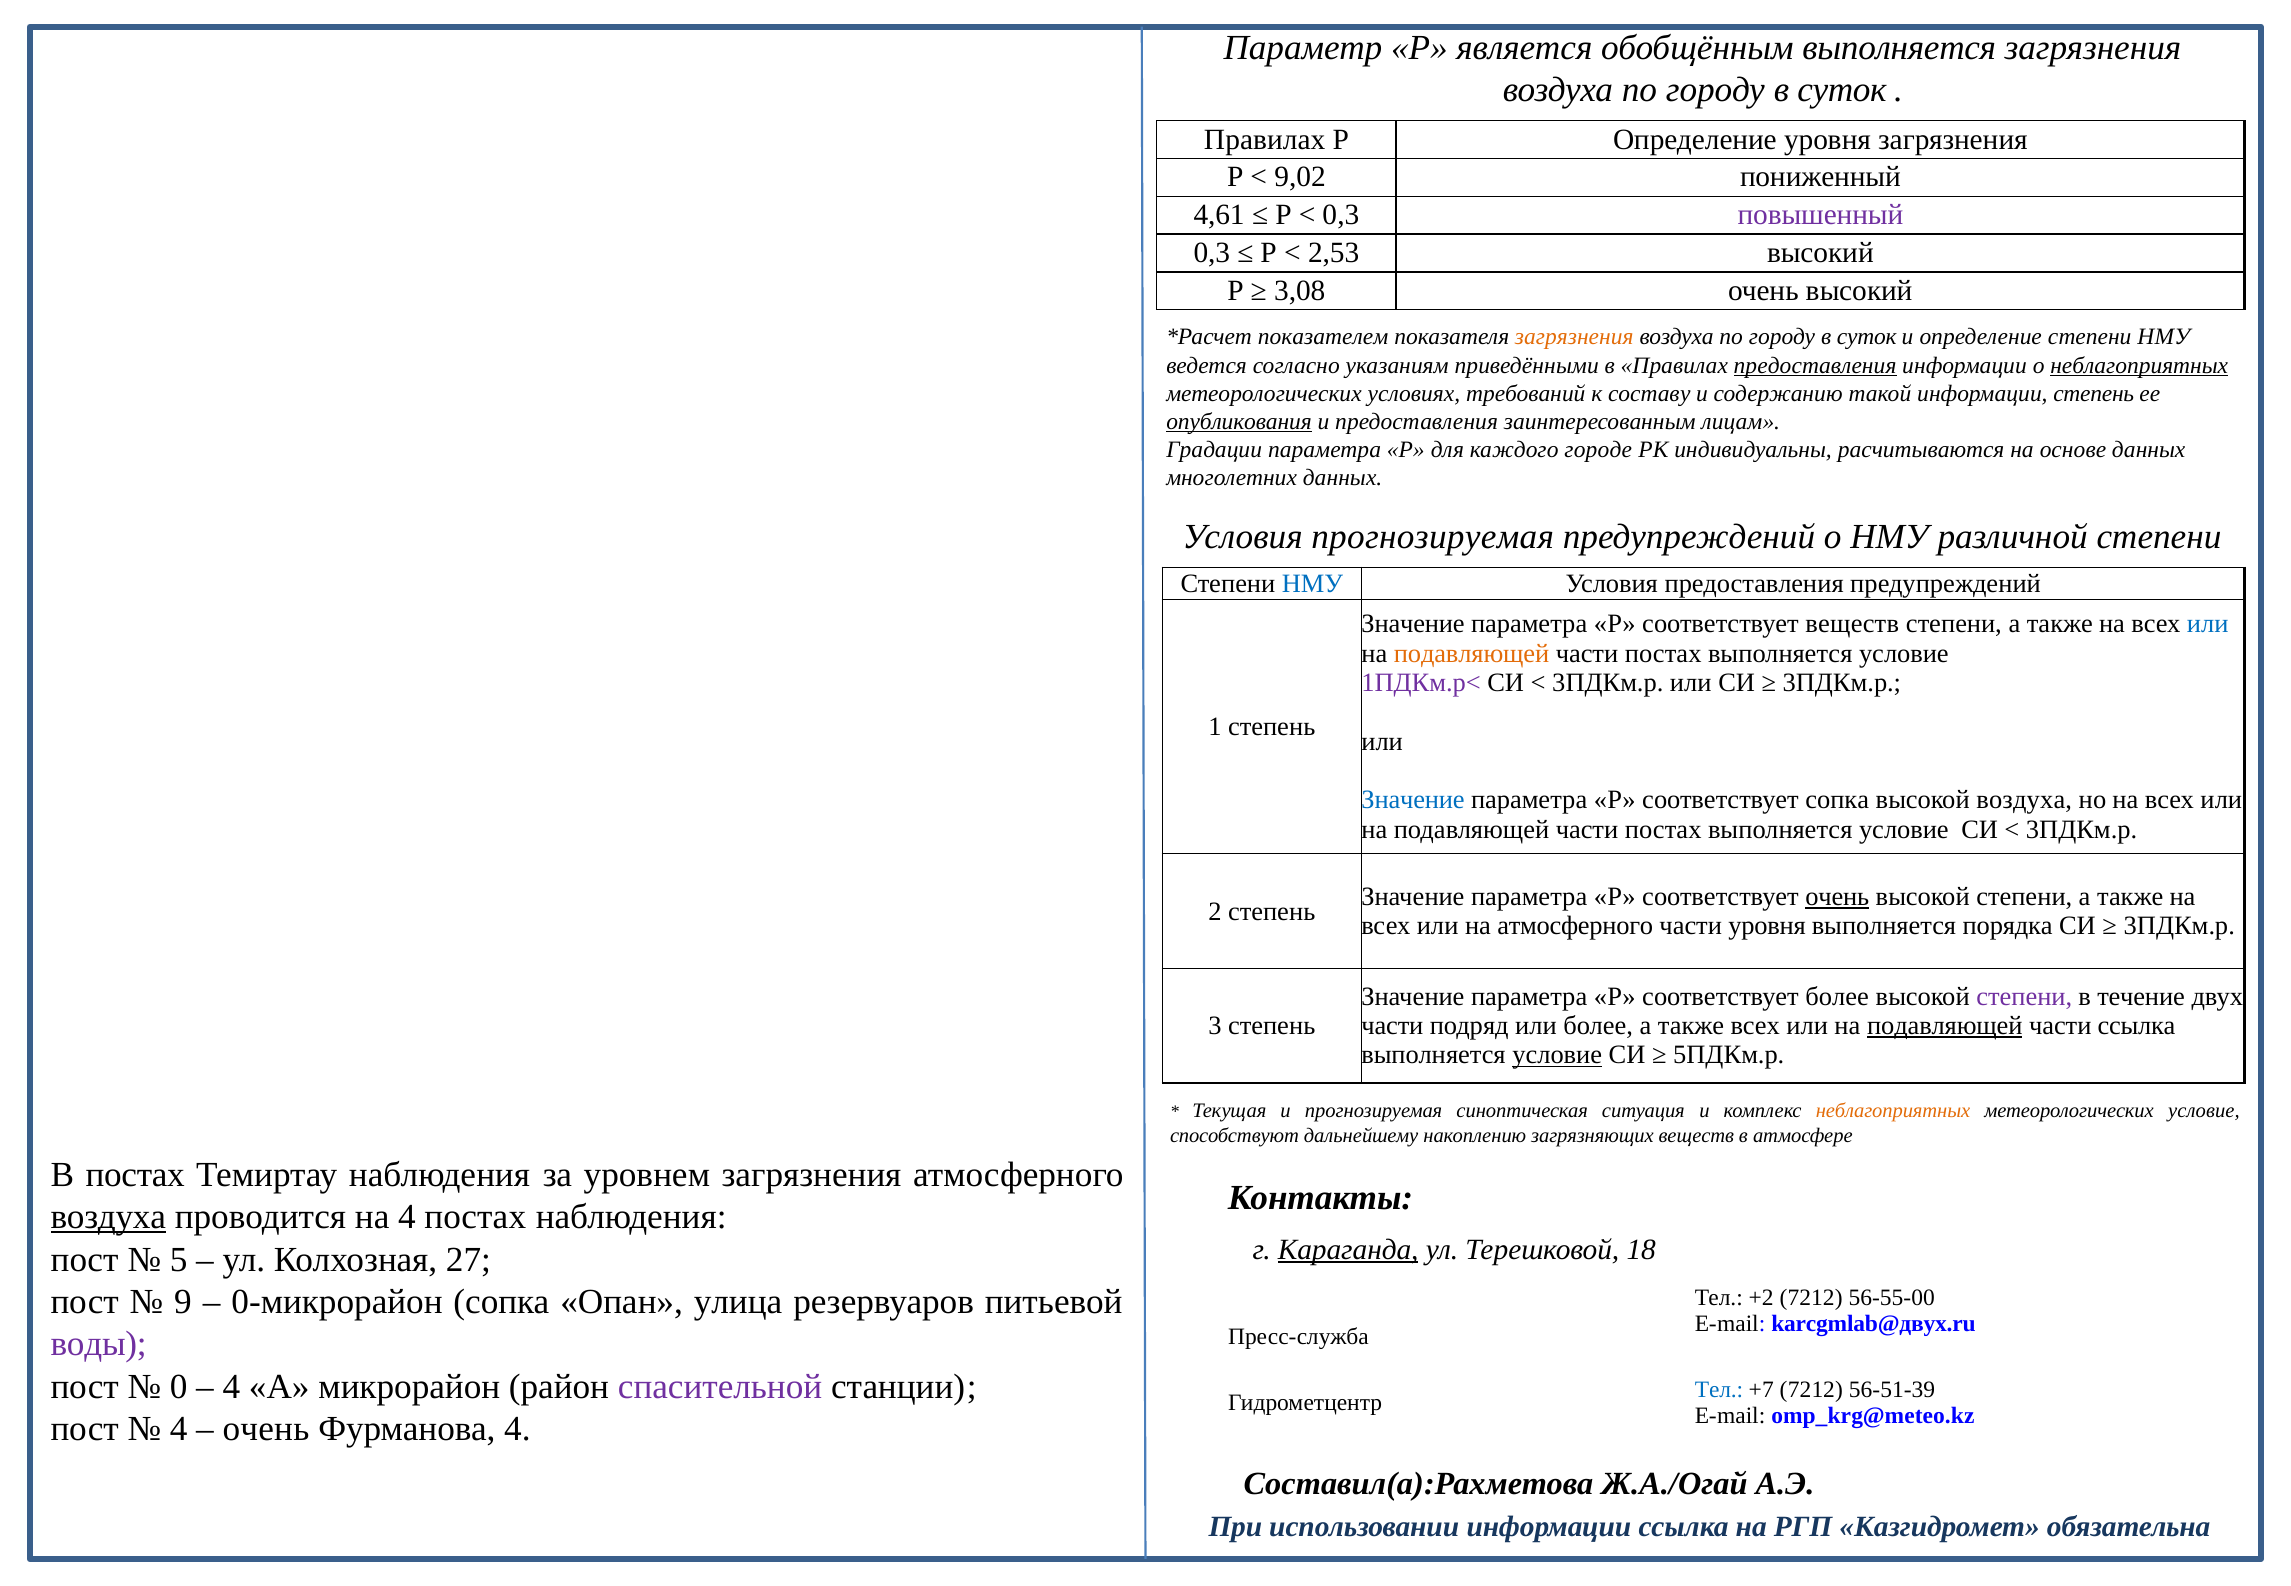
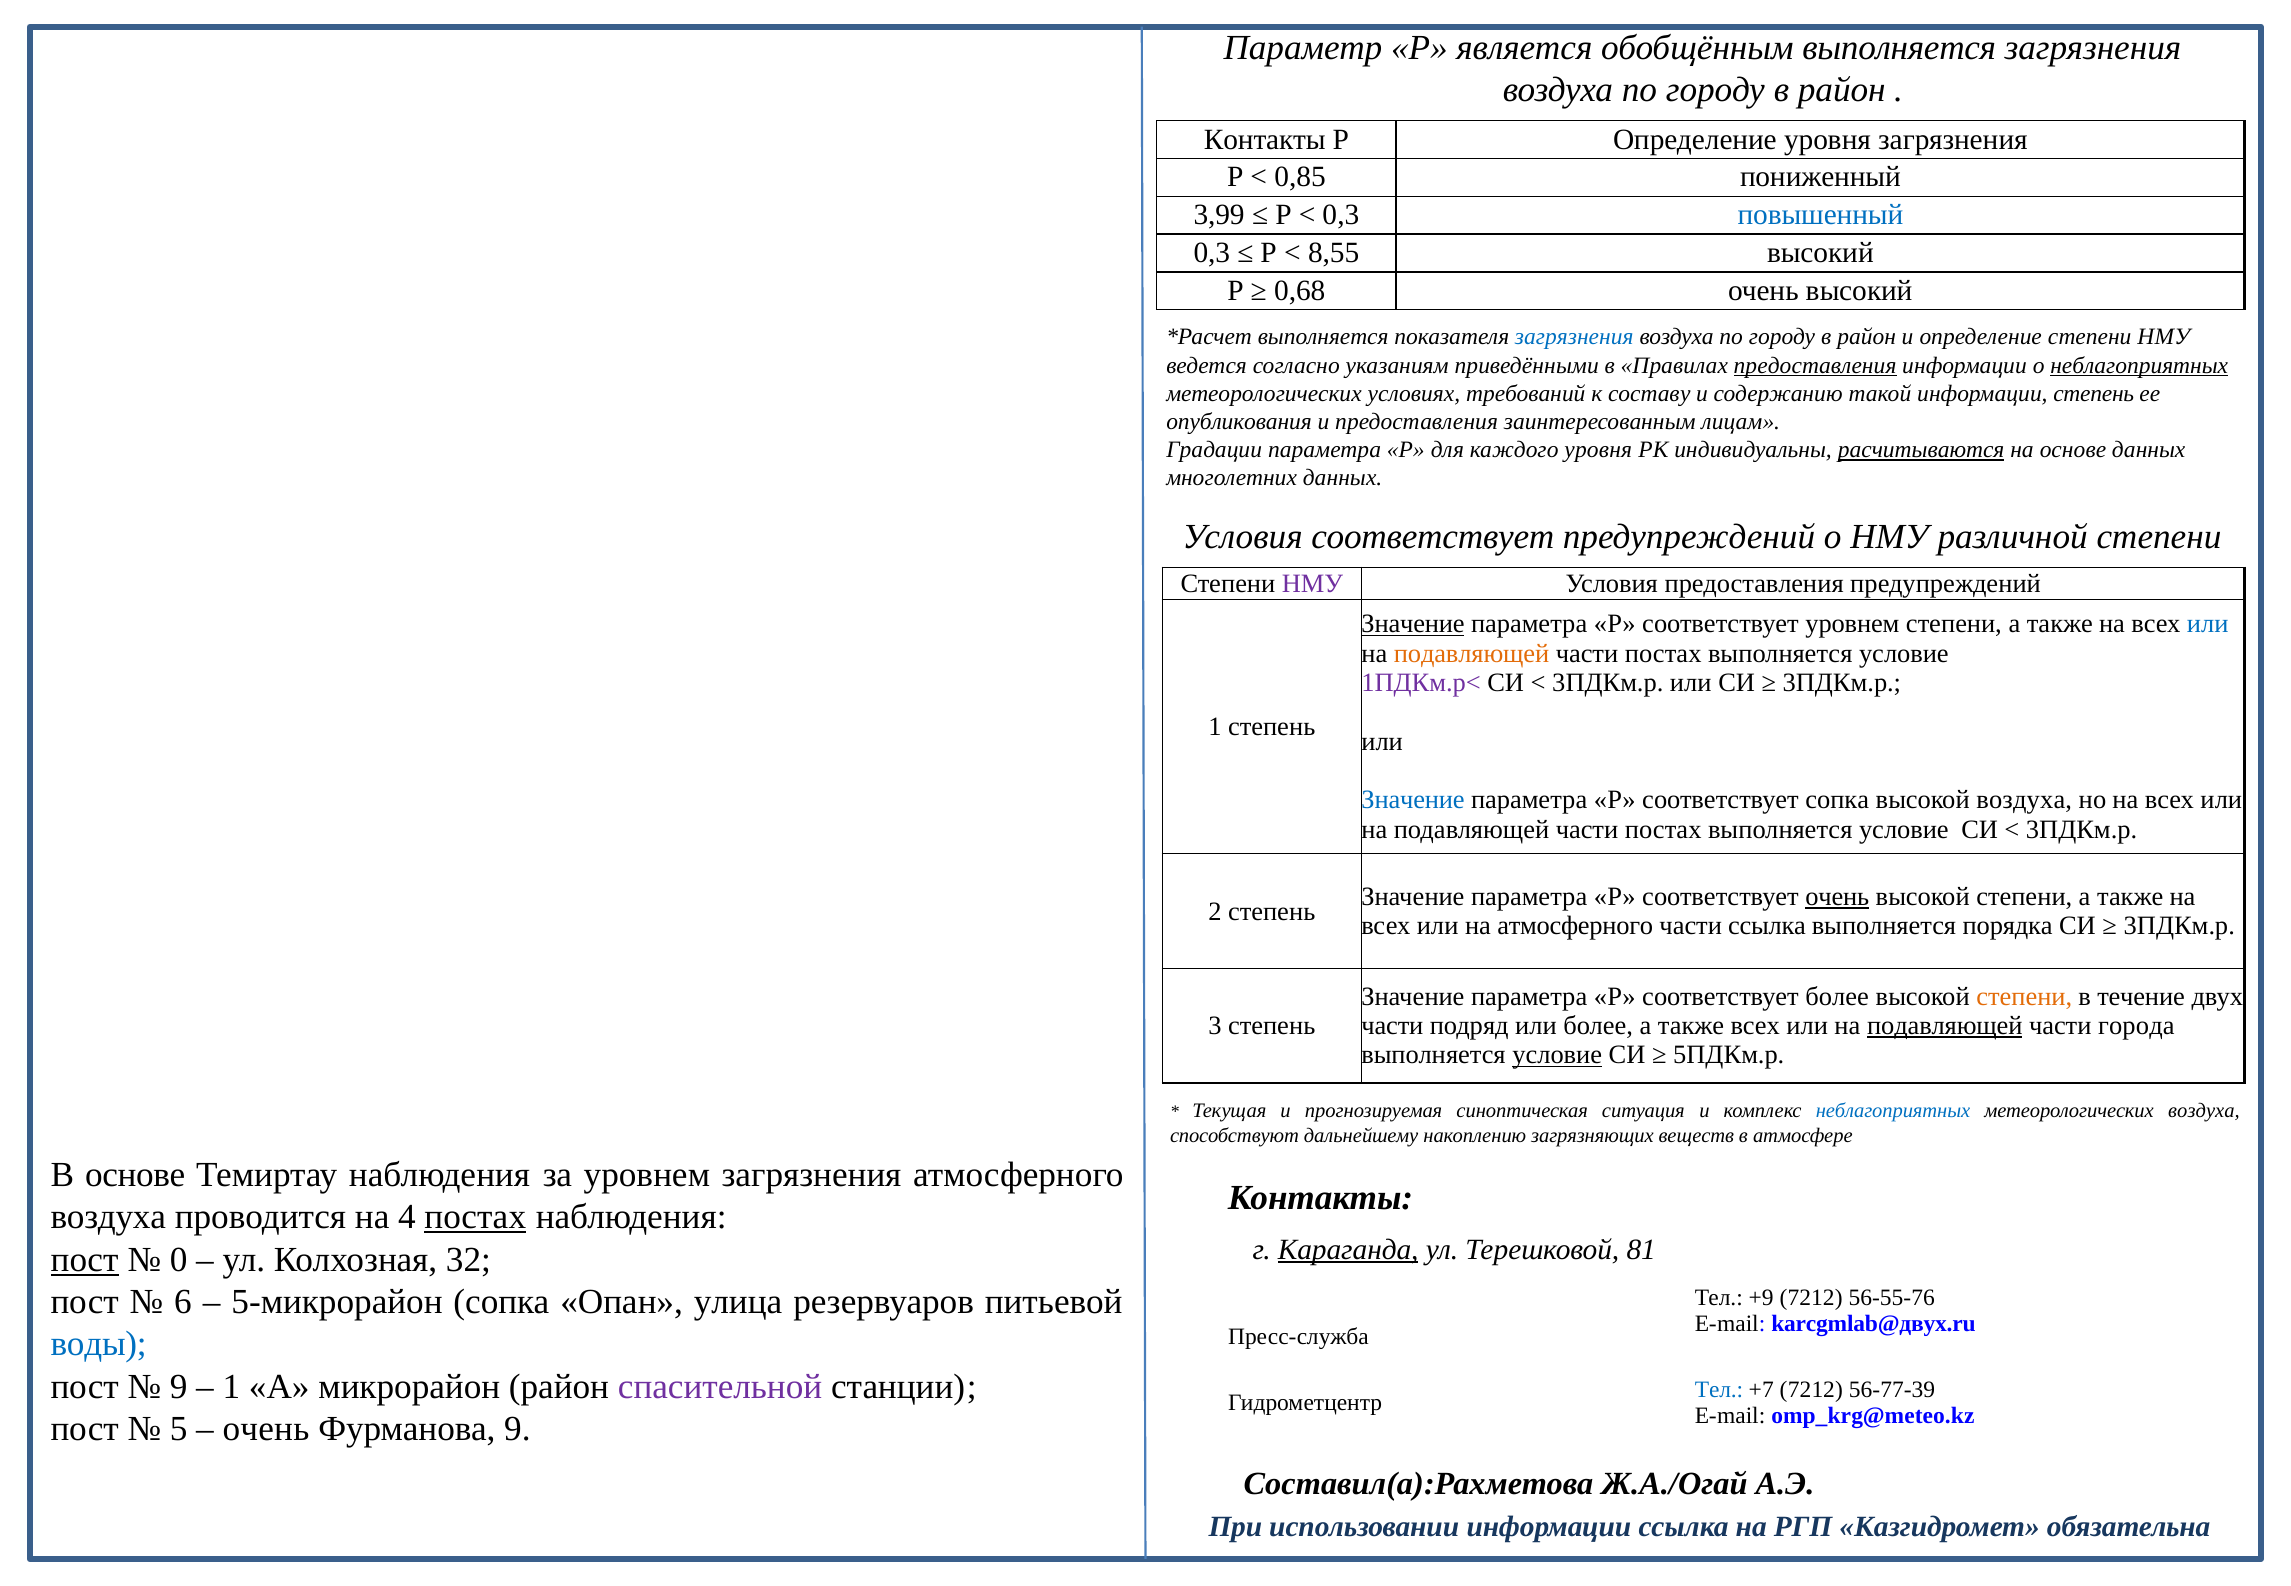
суток: суток -> район (1842, 90)
Правилах: Правилах -> Контакты (1265, 139)
9,02: 9,02 -> 0,85 (1300, 177)
4,61: 4,61 -> 3,99 (1219, 215)
повышенный colour: purple -> blue (1820, 215)
2,53: 2,53 -> 8,55 (1334, 253)
3,08: 3,08 -> 0,68 (1300, 291)
показателем: показателем -> выполняется (1323, 337)
загрязнения colour: orange -> blue (1574, 337)
суток: суток -> район (1867, 337)
опубликования underline: present -> none (1239, 422)
каждого городе: городе -> уровня (1598, 450)
расчитываются underline: none -> present (1921, 450)
Условия прогнозируемая: прогнозируемая -> соответствует (1433, 537)
НМУ colour: blue -> purple (1313, 584)
Значение underline: none -> present (1413, 624)
соответствует веществ: веществ -> уровнем (1852, 624)
части уровня: уровня -> ссылка (1767, 926)
степени colour: purple -> orange (2024, 997)
части ссылка: ссылка -> города (2136, 1026)
неблагоприятных colour: orange -> blue (1893, 1111)
метеорологических условие: условие -> воздуха (2204, 1111)
В постах: постах -> основе (135, 1175)
воздуха underline: present -> none (108, 1217)
постах underline: none -> present (475, 1217)
18: 18 -> 81 (1641, 1249)
пост underline: none -> present (85, 1260)
5: 5 -> 0 (179, 1260)
27: 27 -> 32 (468, 1260)
9: 9 -> 6 (183, 1302)
0-микрорайон: 0-микрорайон -> 5-микрорайон (337, 1302)
+2: +2 -> +9 (1761, 1298)
56-55-00: 56-55-00 -> 56-55-76 (1892, 1298)
воды colour: purple -> blue (99, 1344)
0: 0 -> 9 (179, 1386)
4: 4 -> 1 (231, 1386)
56-51-39: 56-51-39 -> 56-77-39 (1892, 1390)
4: 4 -> 5 (179, 1429)
Фурманова 4: 4 -> 9 (517, 1429)
